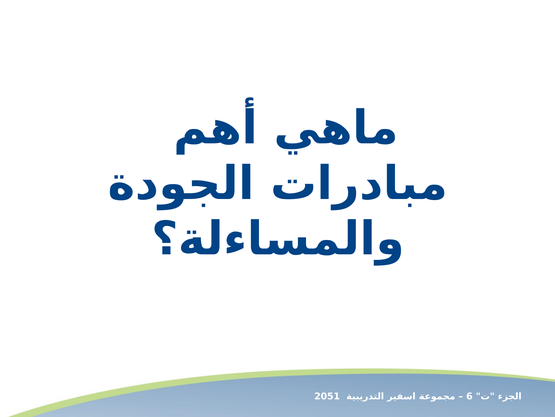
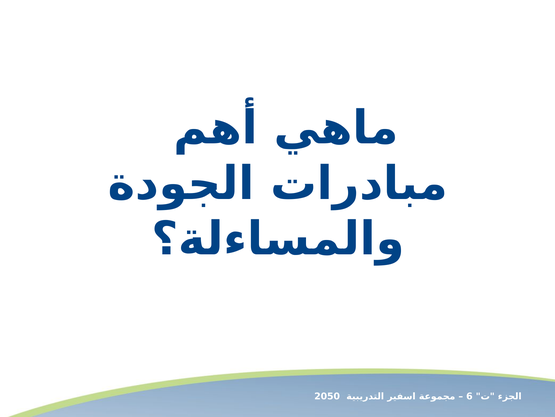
2051: 2051 -> 2050 (327, 396)
